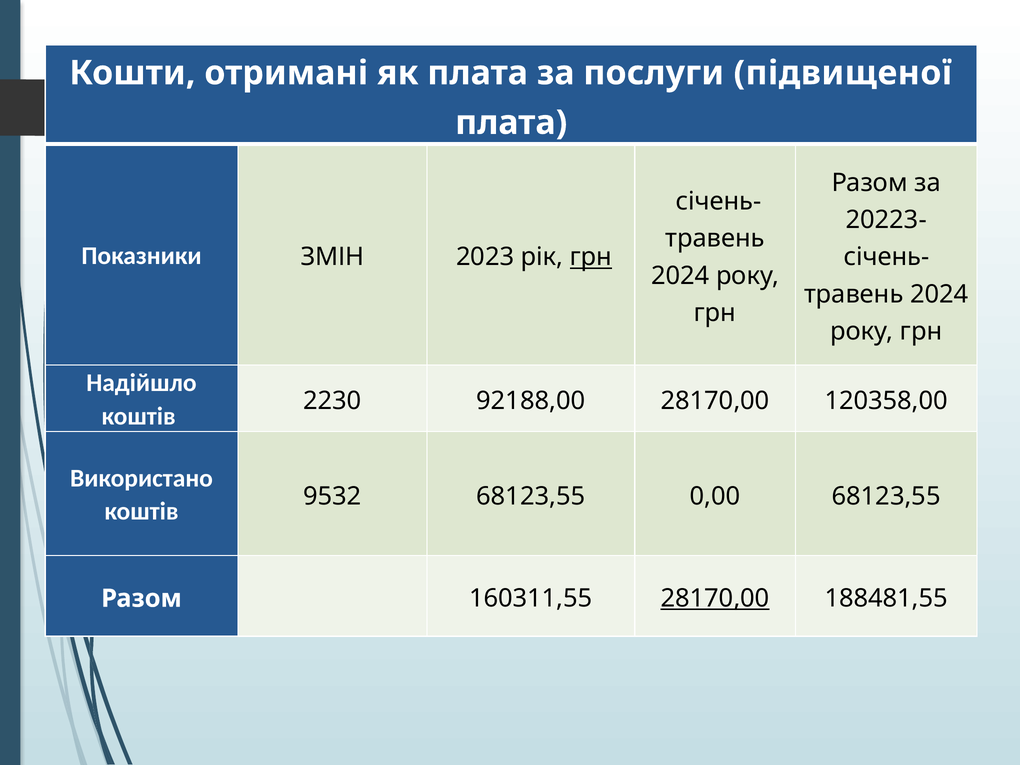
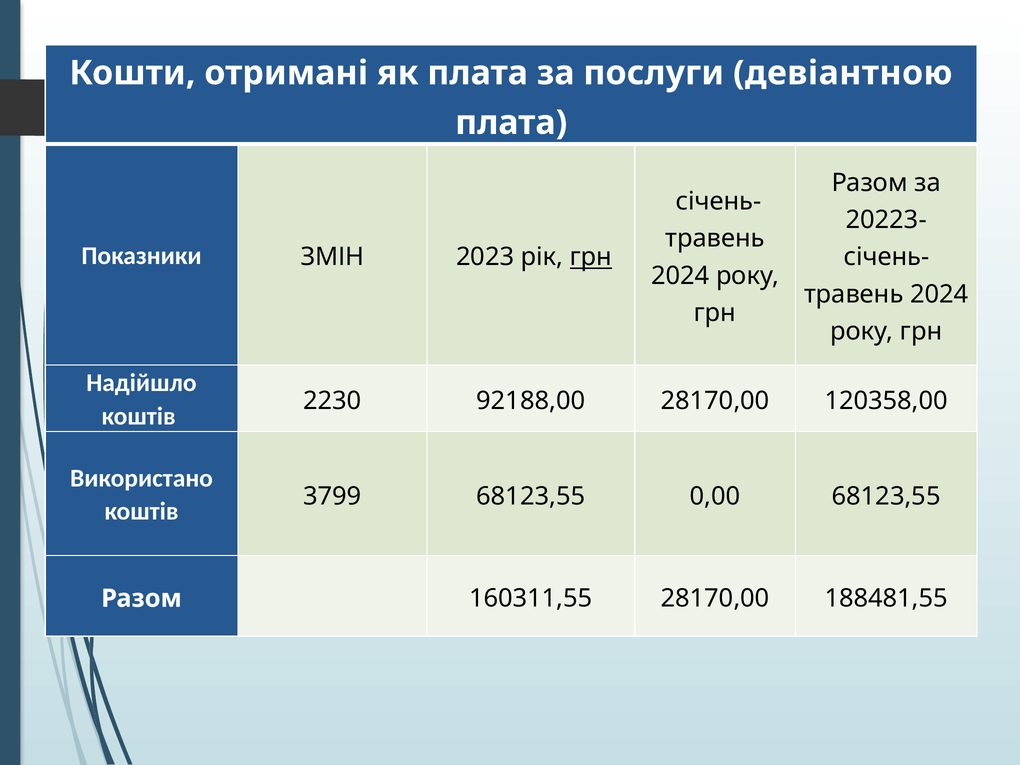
підвищеної: підвищеної -> девіантною (843, 73)
9532: 9532 -> 3799 (332, 496)
28170,00 underline: present -> none (715, 598)
